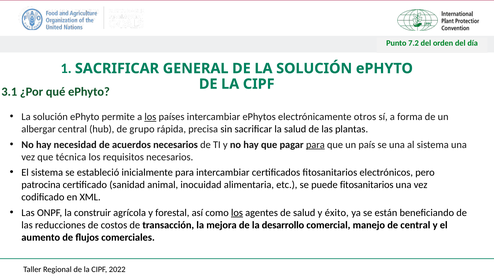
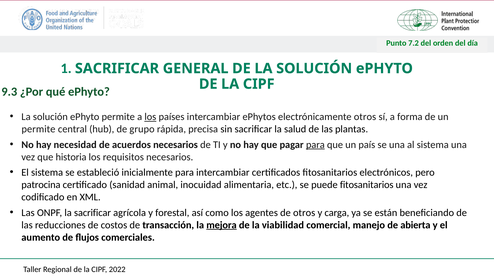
3.1: 3.1 -> 9.3 (9, 92)
albergar: albergar -> permite (38, 129)
técnica: técnica -> historia (71, 157)
la construir: construir -> sacrificar (93, 213)
los underline: present -> none (237, 213)
de salud: salud -> otros (304, 213)
éxito: éxito -> carga (337, 213)
mejora underline: none -> present (221, 225)
desarrollo: desarrollo -> viabilidad (283, 225)
de central: central -> abierta (415, 225)
